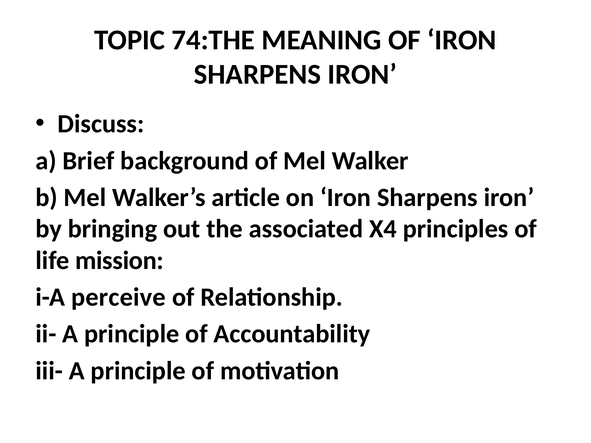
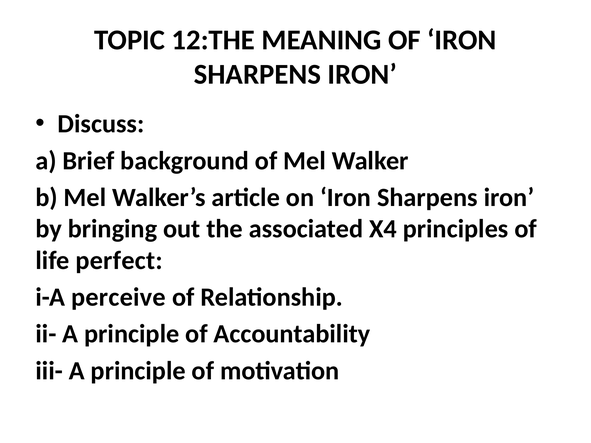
74:THE: 74:THE -> 12:THE (213, 40)
mission: mission -> perfect (119, 261)
